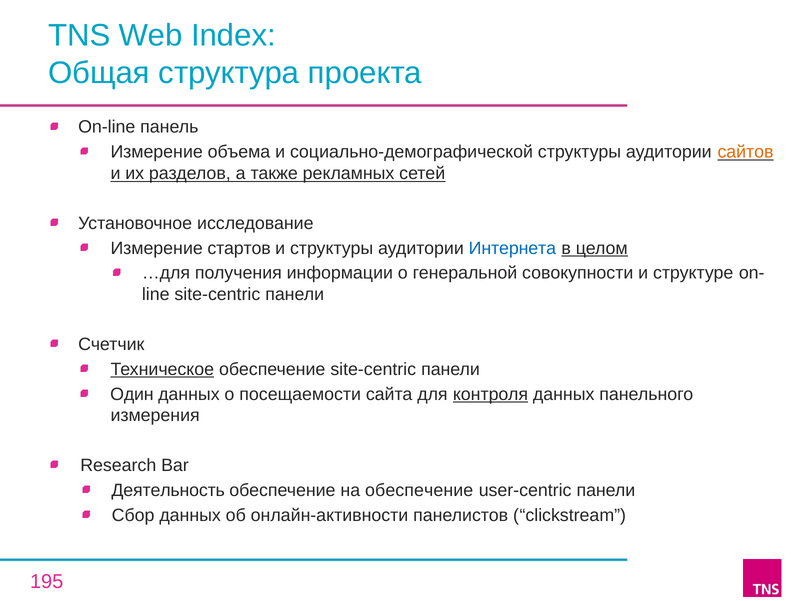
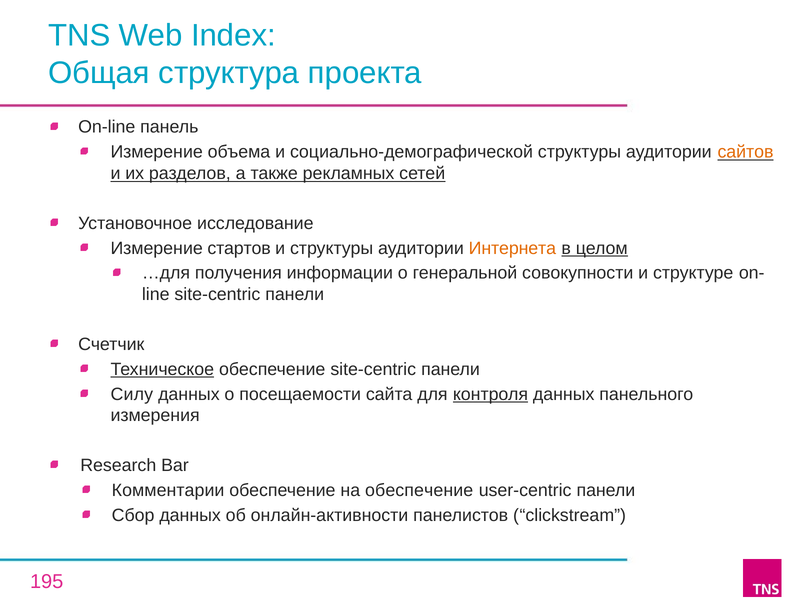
Интернета colour: blue -> orange (512, 248)
Один: Один -> Силу (132, 394)
Деятельность: Деятельность -> Комментарии (168, 491)
